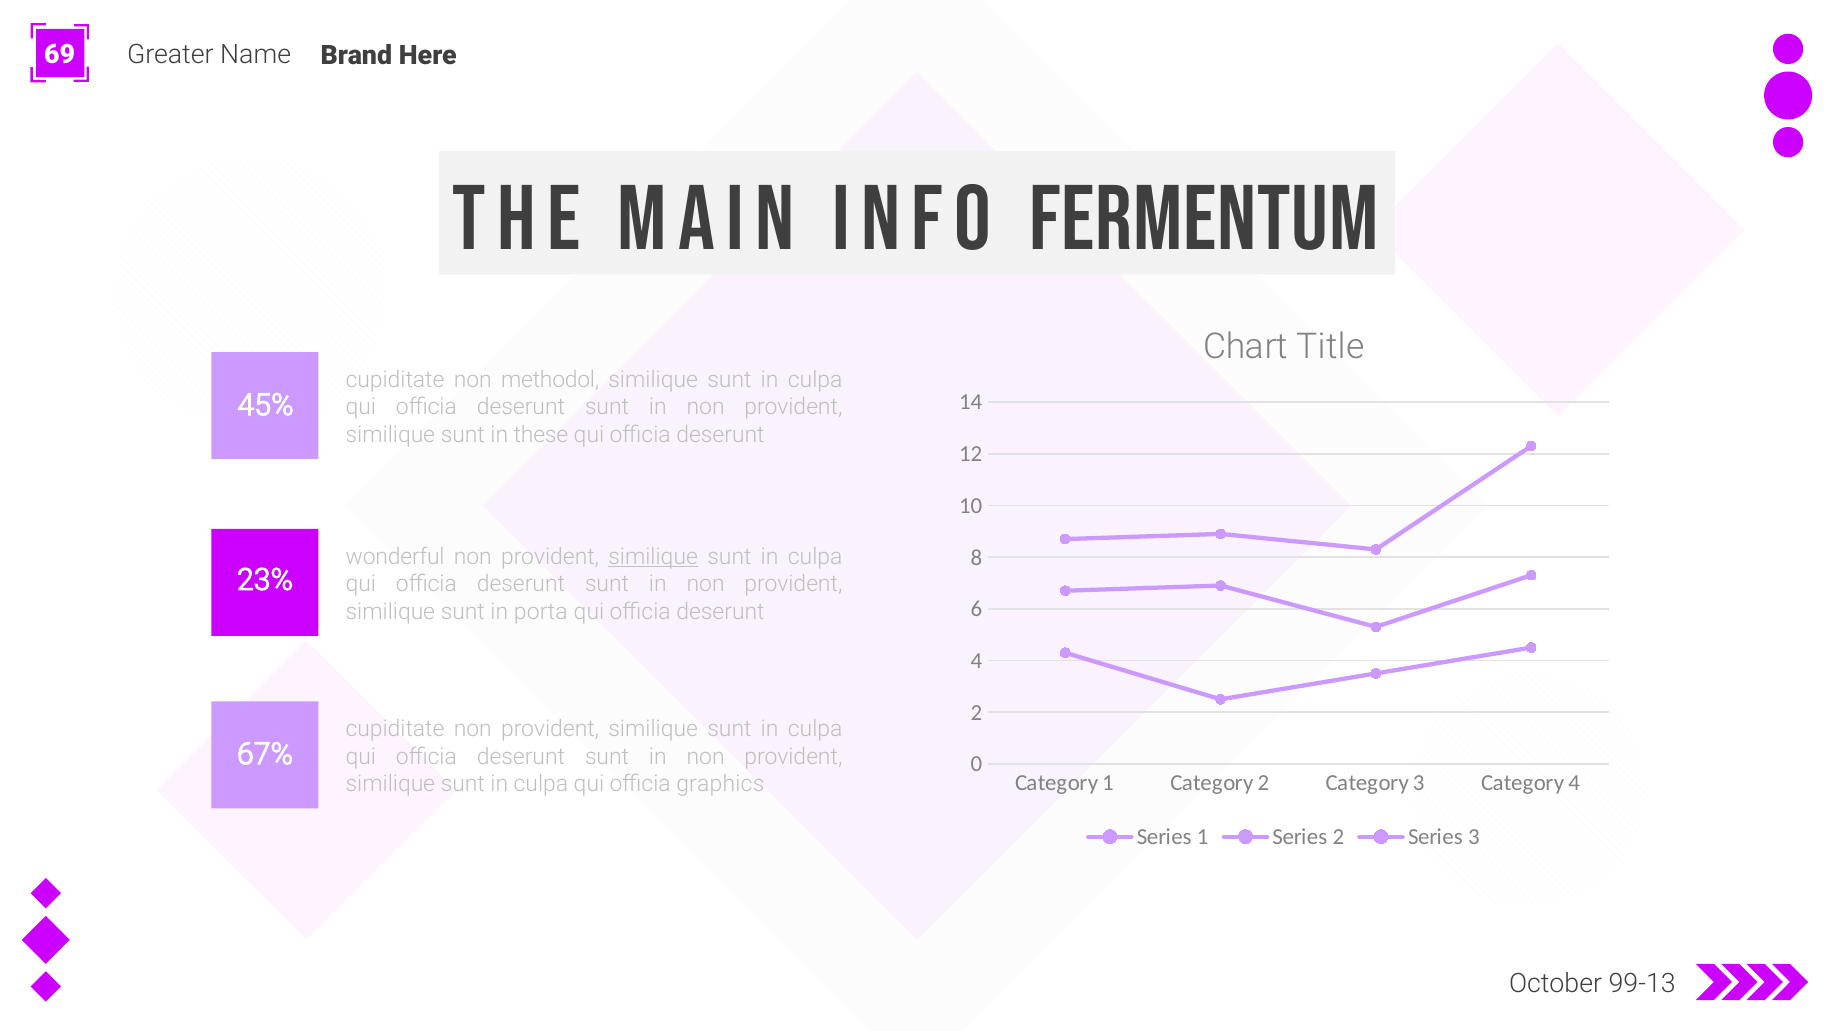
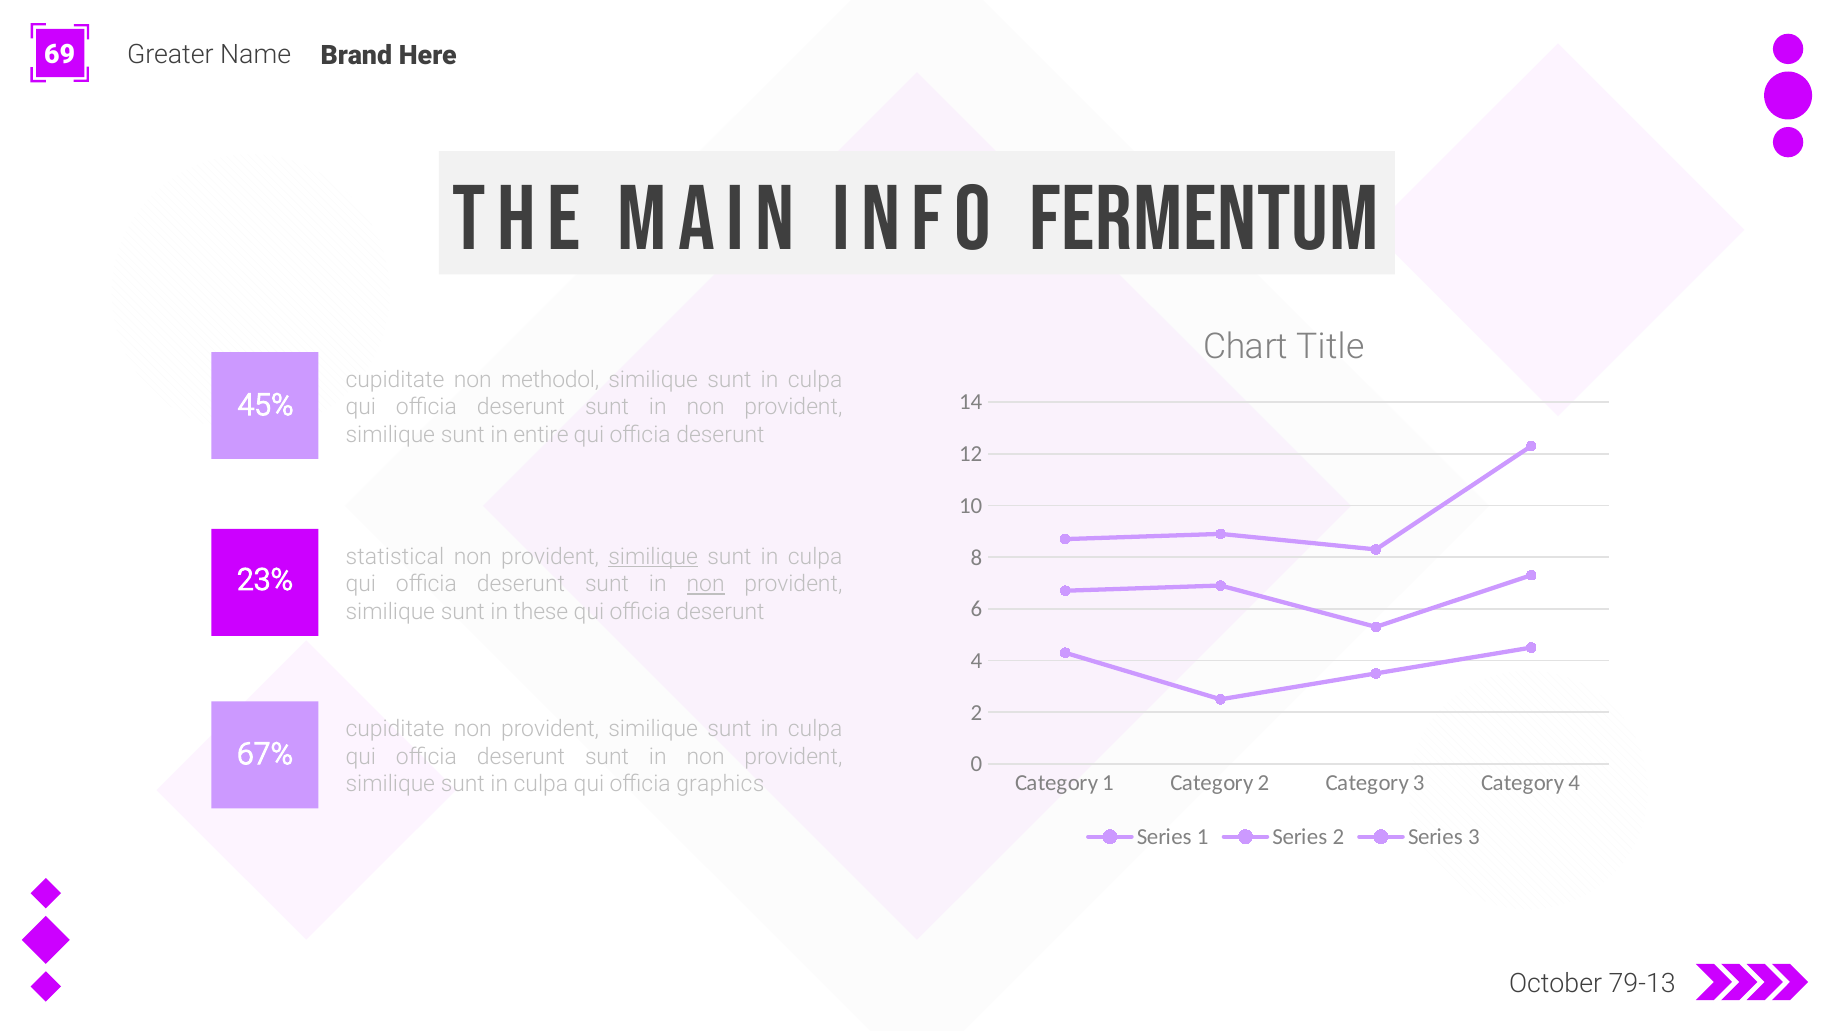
these: these -> entire (541, 435)
wonderful: wonderful -> statistical (395, 557)
non underline: none -> present (706, 584)
porta: porta -> these (541, 612)
99-13: 99-13 -> 79-13 (1642, 985)
